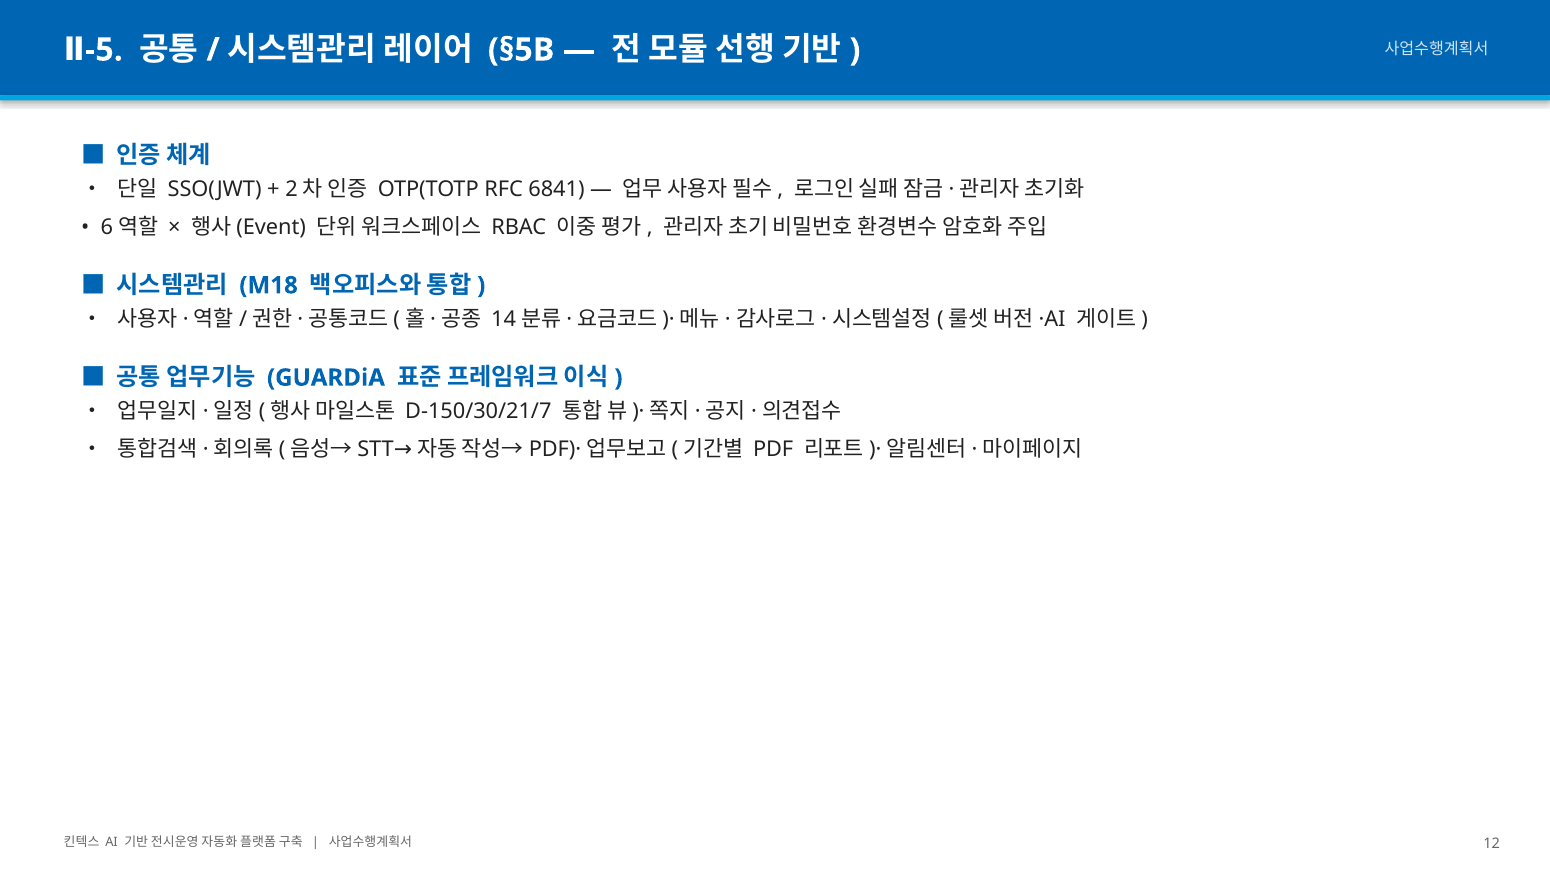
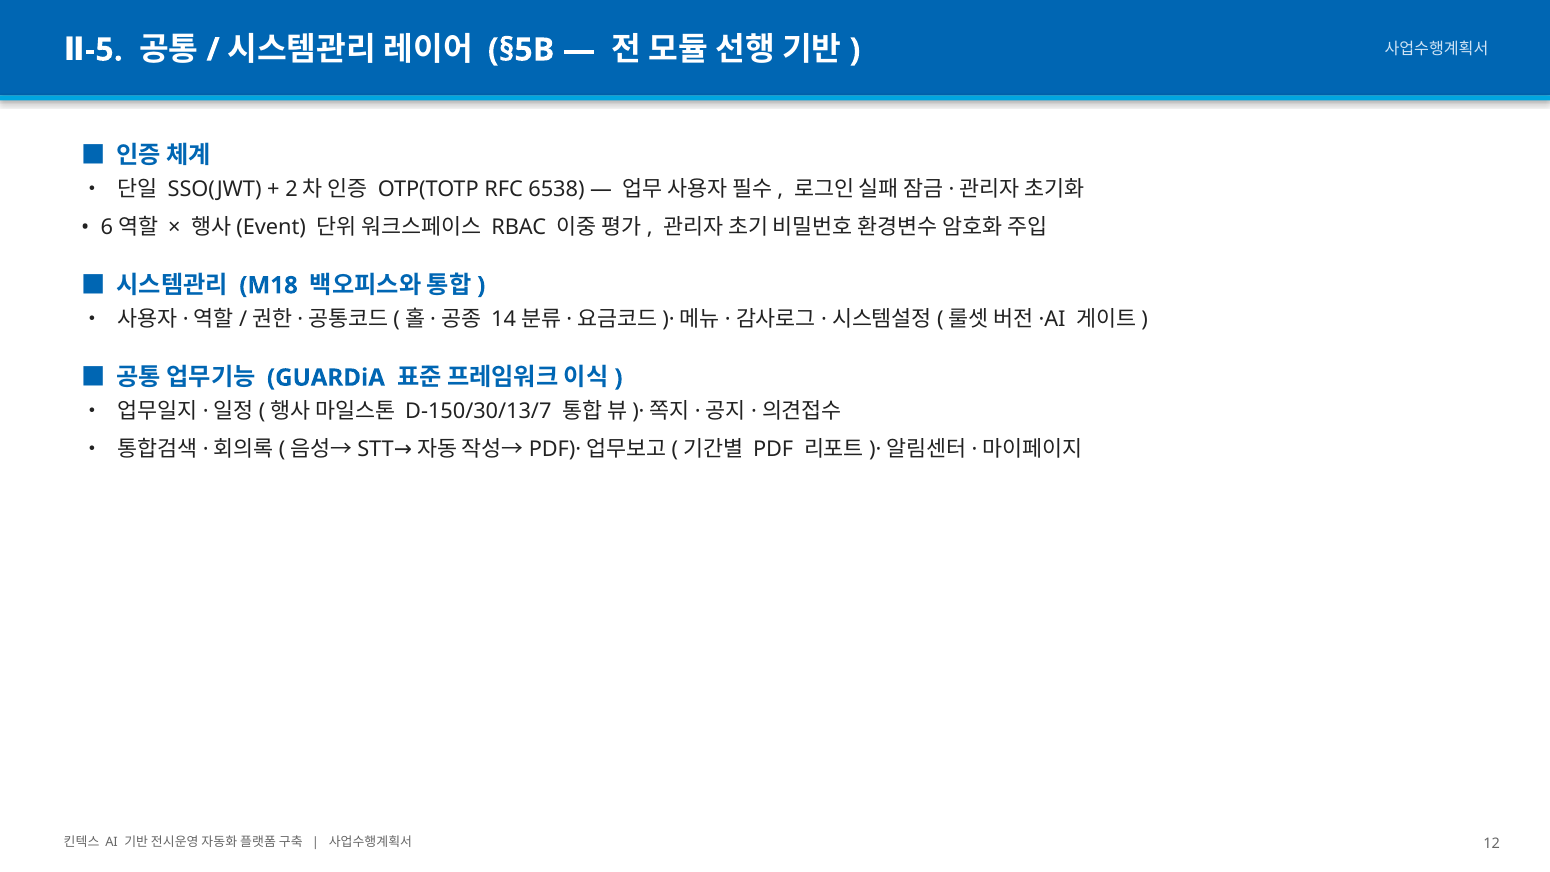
6841: 6841 -> 6538 (556, 190)
D-150/30/21/7: D-150/30/21/7 -> D-150/30/13/7 (478, 412)
